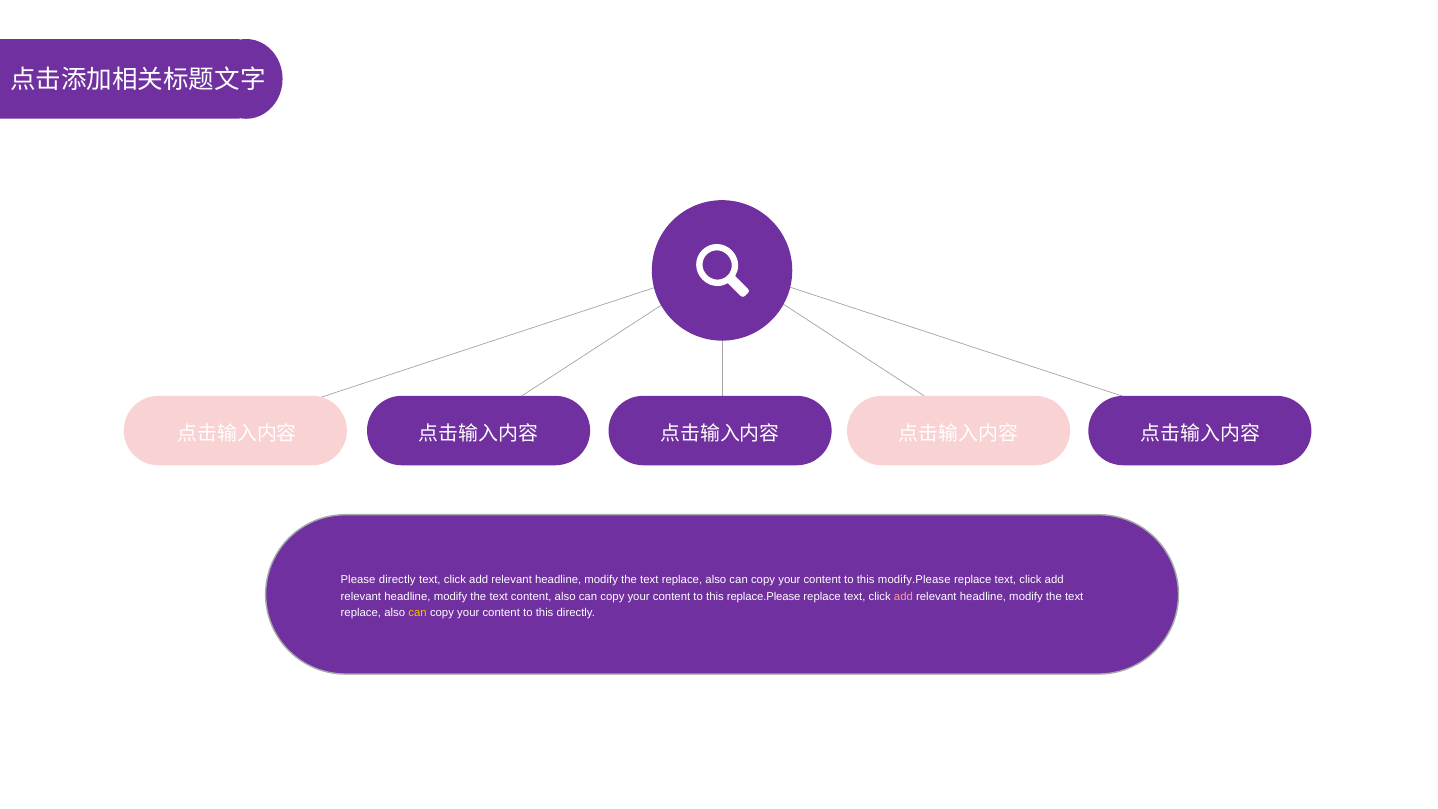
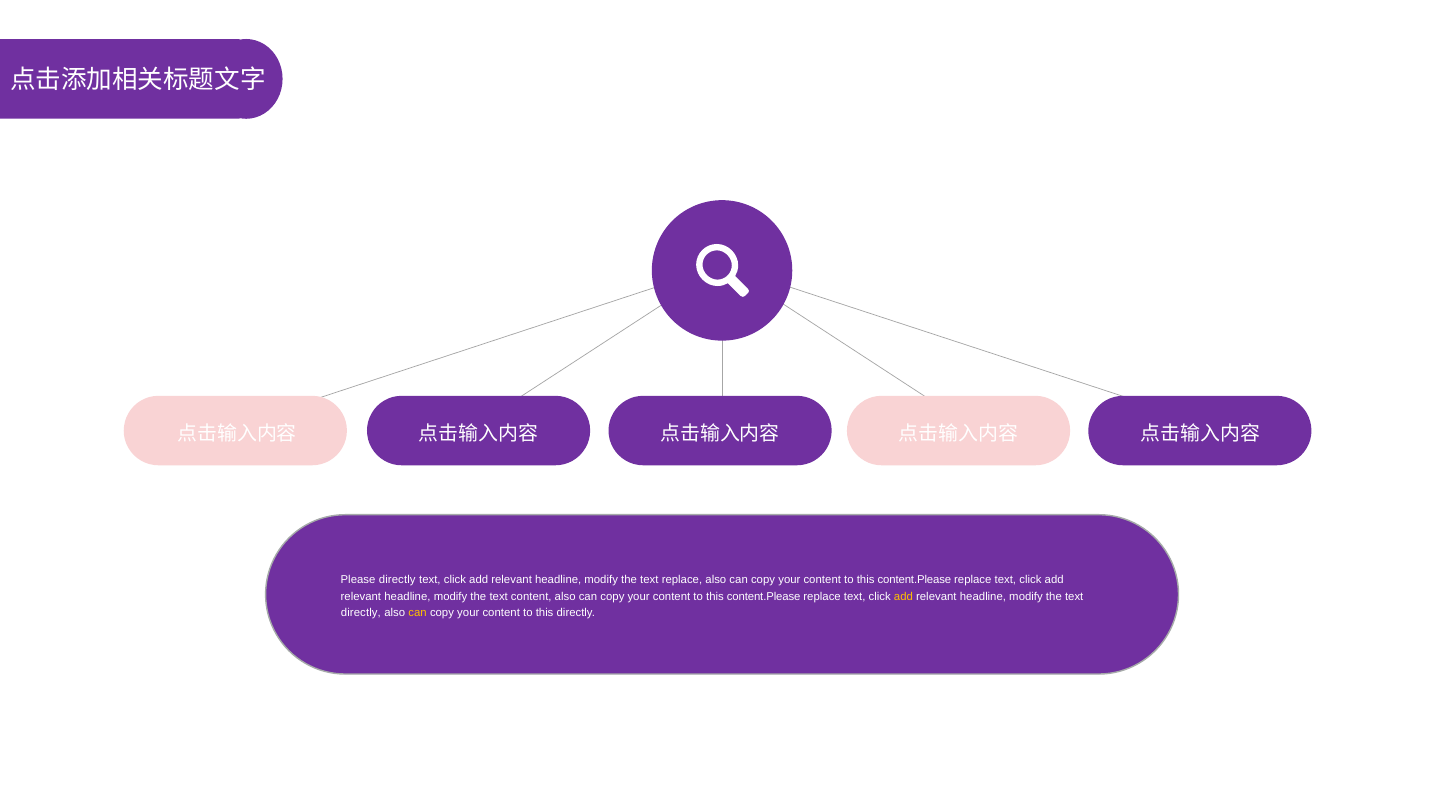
modify.Please: modify.Please -> content.Please (914, 580)
replace.Please: replace.Please -> content.Please (764, 596)
add colour: pink -> yellow (903, 596)
replace: replace -> directly (361, 613)
